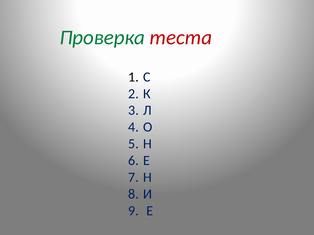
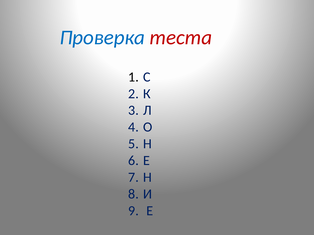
Проверка colour: green -> blue (102, 38)
